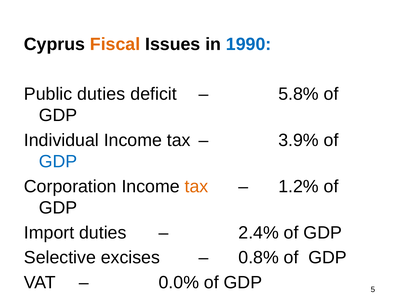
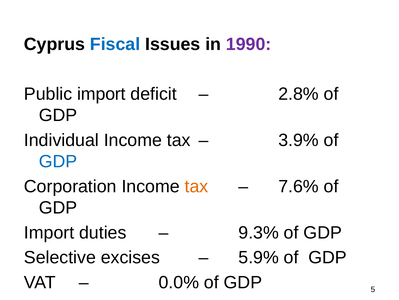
Fiscal colour: orange -> blue (115, 44)
1990 colour: blue -> purple (249, 44)
Public duties: duties -> import (101, 94)
5.8%: 5.8% -> 2.8% (299, 94)
1.2%: 1.2% -> 7.6% (299, 186)
2.4%: 2.4% -> 9.3% (259, 232)
0.8%: 0.8% -> 5.9% (259, 257)
